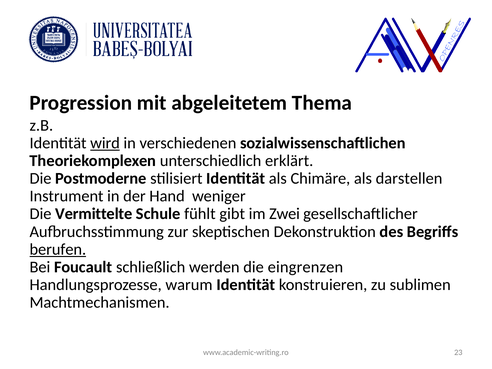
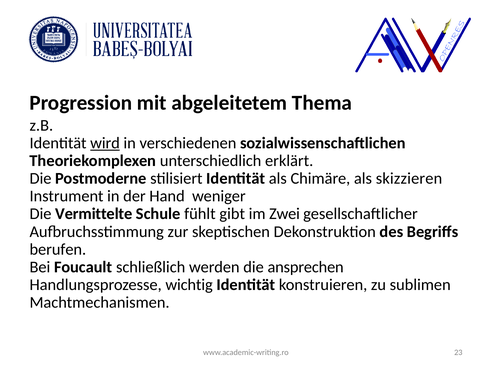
darstellen: darstellen -> skizzieren (409, 179)
berufen underline: present -> none (58, 249)
eingrenzen: eingrenzen -> ansprechen (306, 267)
warum: warum -> wichtig (189, 285)
